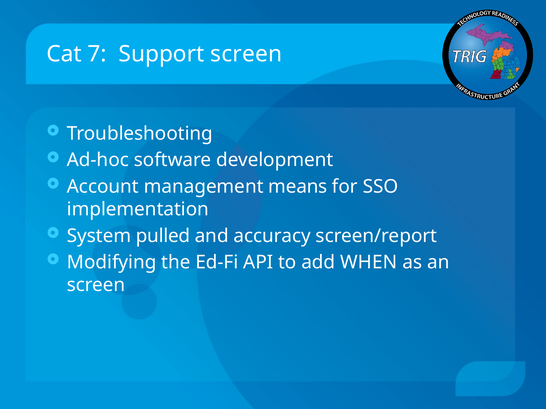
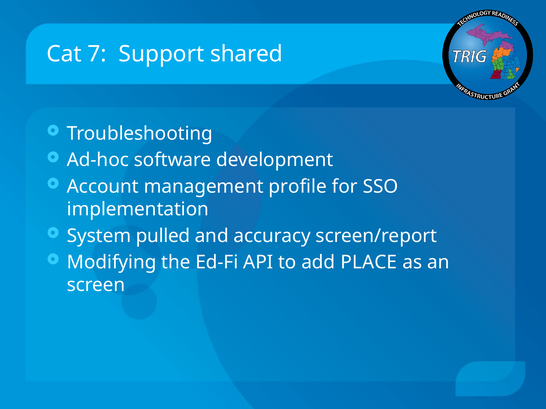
Support screen: screen -> shared (246, 54)
means: means -> profile (298, 187)
WHEN: WHEN -> PLACE (369, 263)
